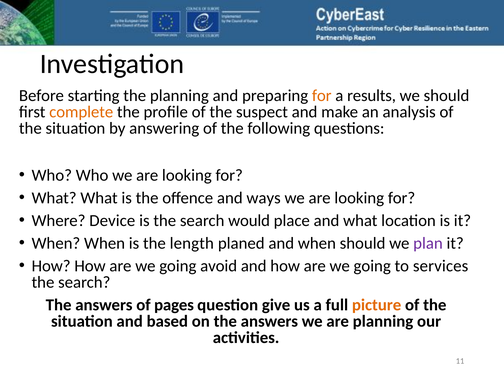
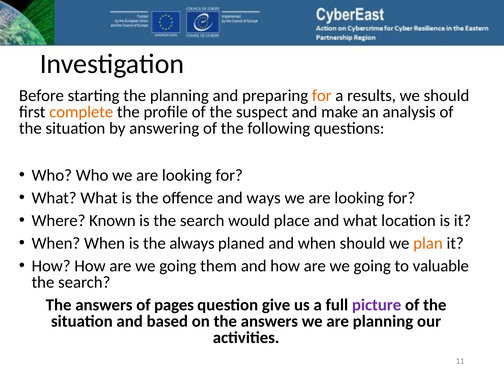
Device: Device -> Known (112, 221)
length: length -> always (192, 243)
plan colour: purple -> orange (428, 243)
avoid: avoid -> them (219, 266)
services: services -> valuable (441, 266)
picture colour: orange -> purple (377, 305)
